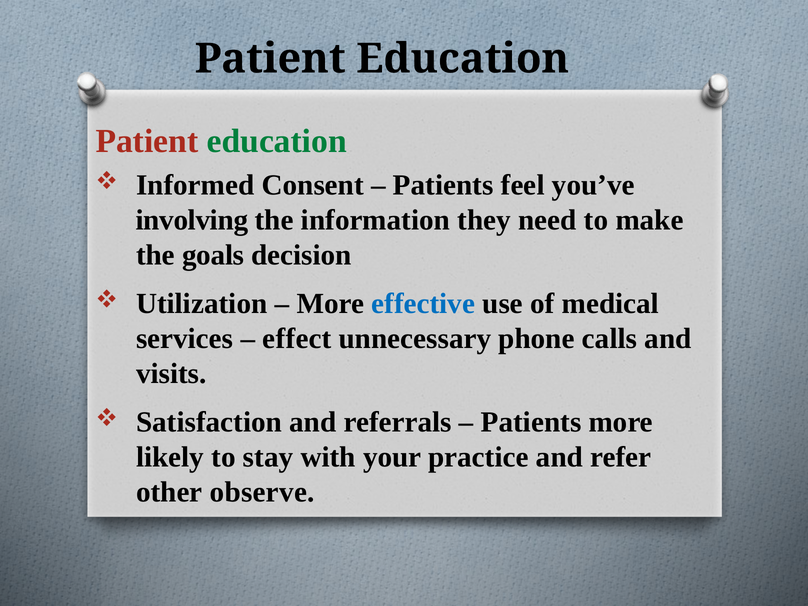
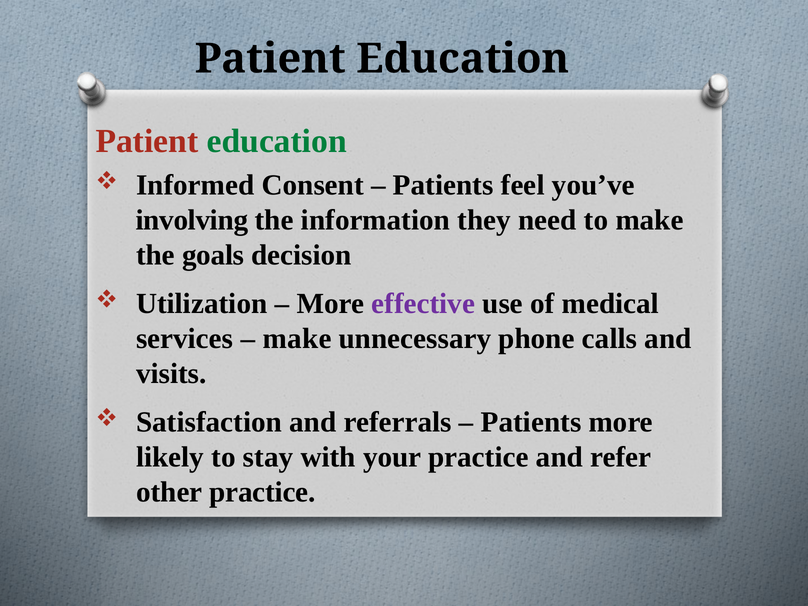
effective colour: blue -> purple (423, 304)
effect: effect -> make (297, 339)
other observe: observe -> practice (262, 492)
